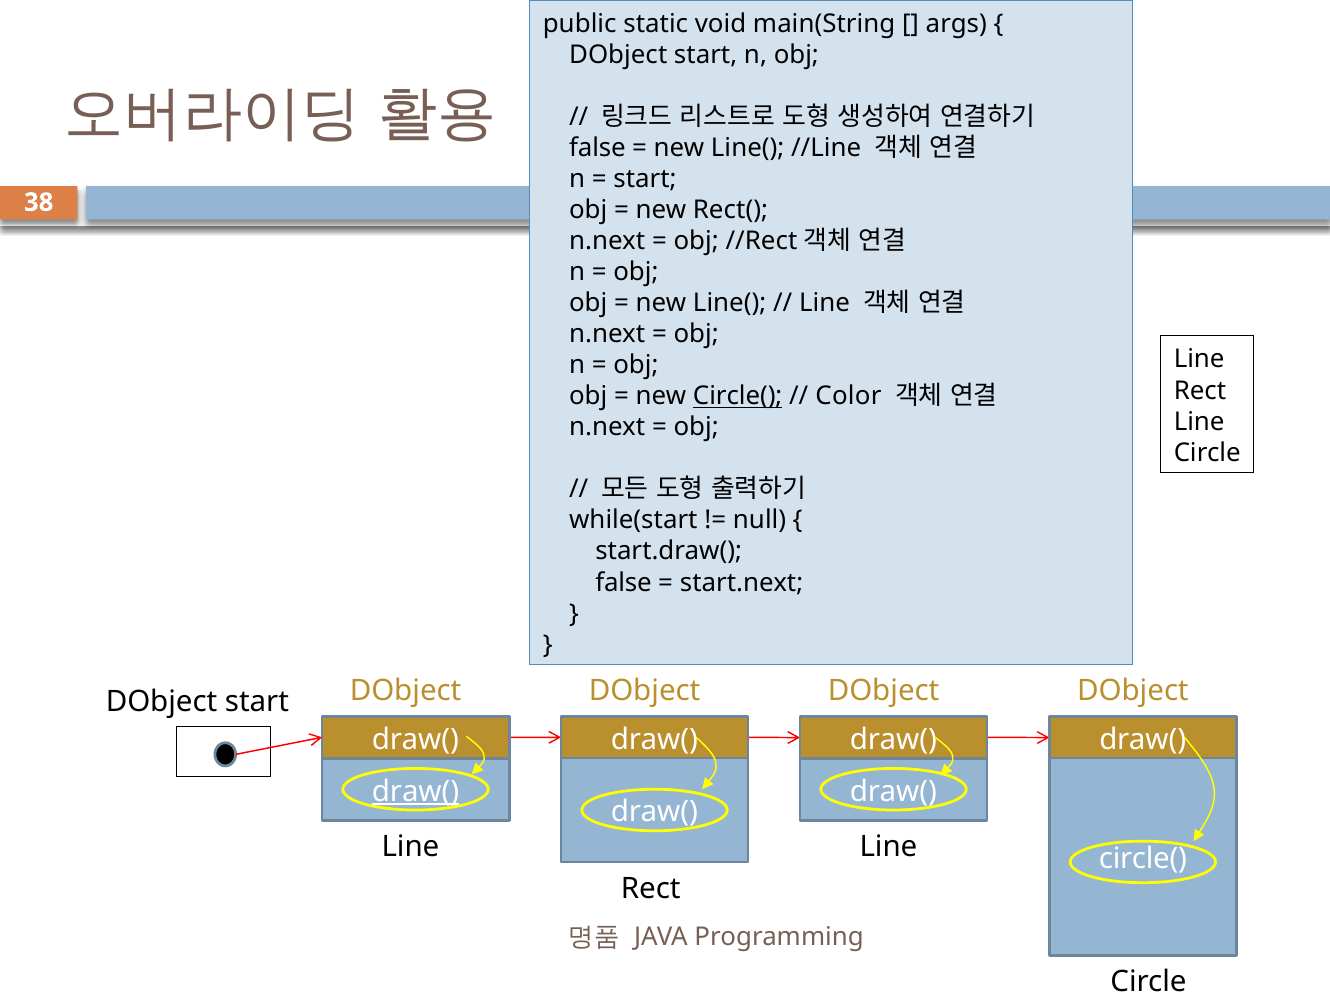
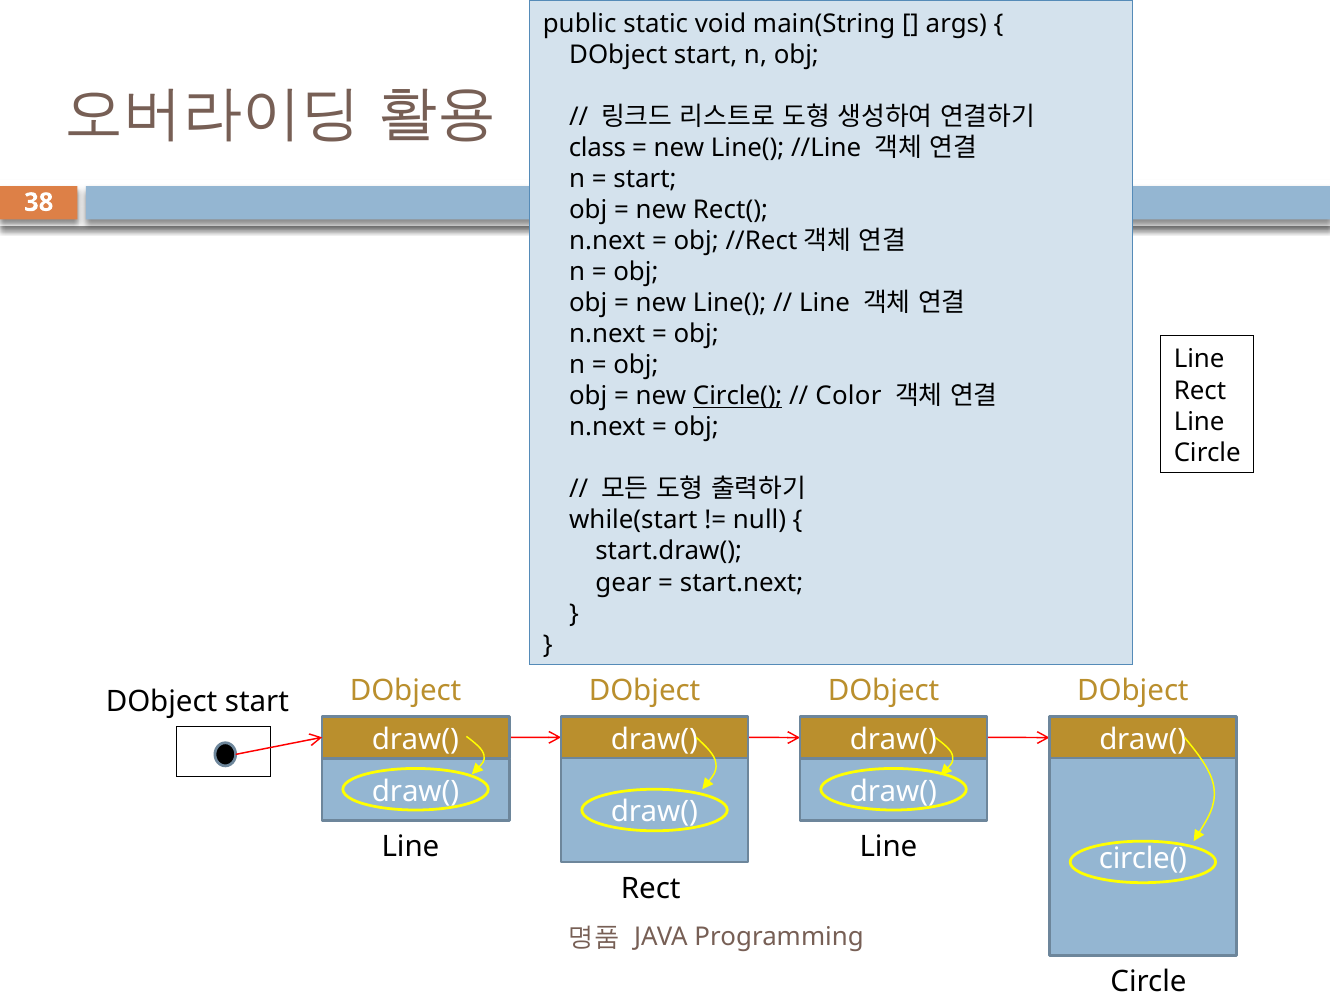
false: false -> class (597, 148)
false: false -> gear (623, 583)
draw( underline: present -> none (416, 792)
